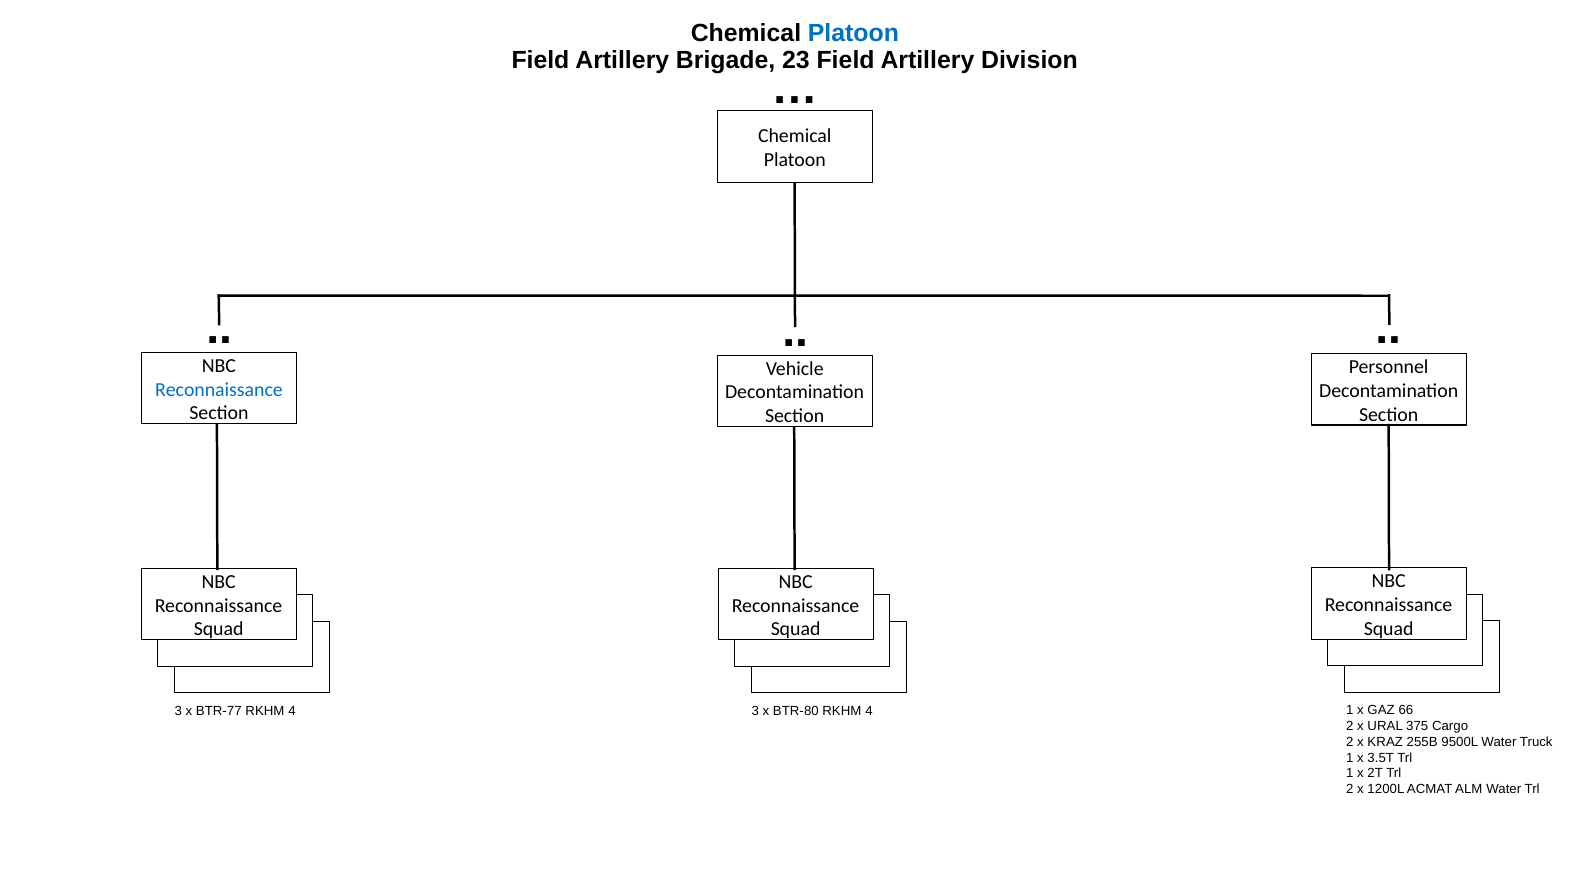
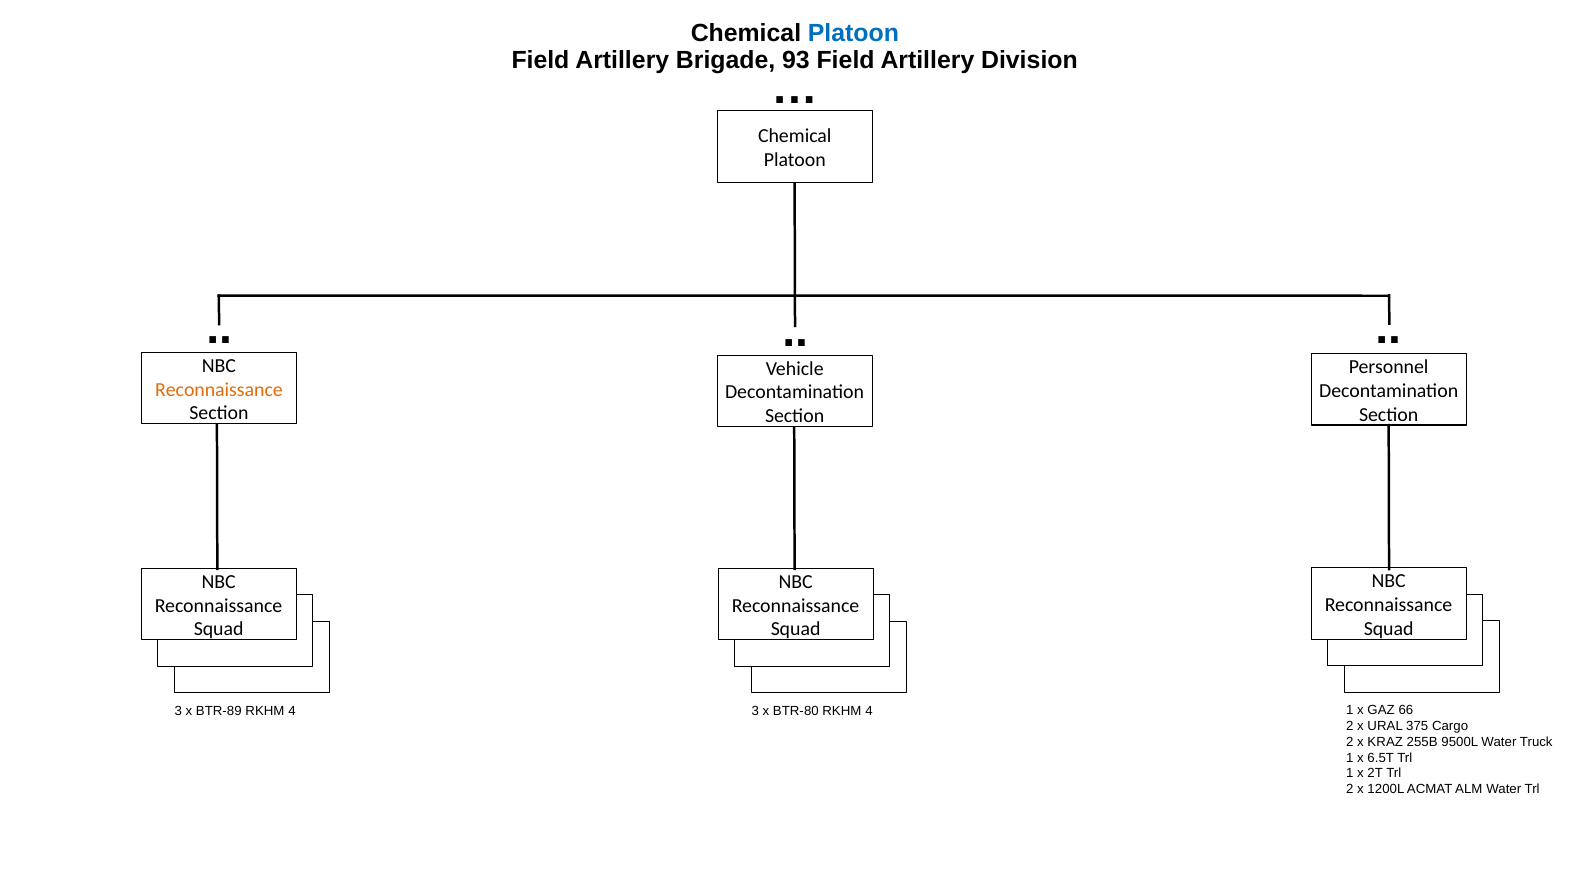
23: 23 -> 93 (796, 60)
Reconnaissance colour: blue -> orange (219, 390)
BTR-77: BTR-77 -> BTR-89 (219, 711)
3.5T: 3.5T -> 6.5T (1381, 758)
